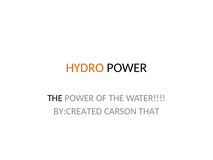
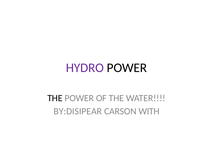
HYDRO colour: orange -> purple (85, 68)
BY:CREATED: BY:CREATED -> BY:DISIPEAR (78, 111)
THAT: THAT -> WITH (149, 111)
